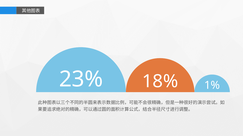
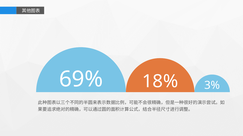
23%: 23% -> 69% (81, 80)
1%: 1% -> 3% (212, 86)
